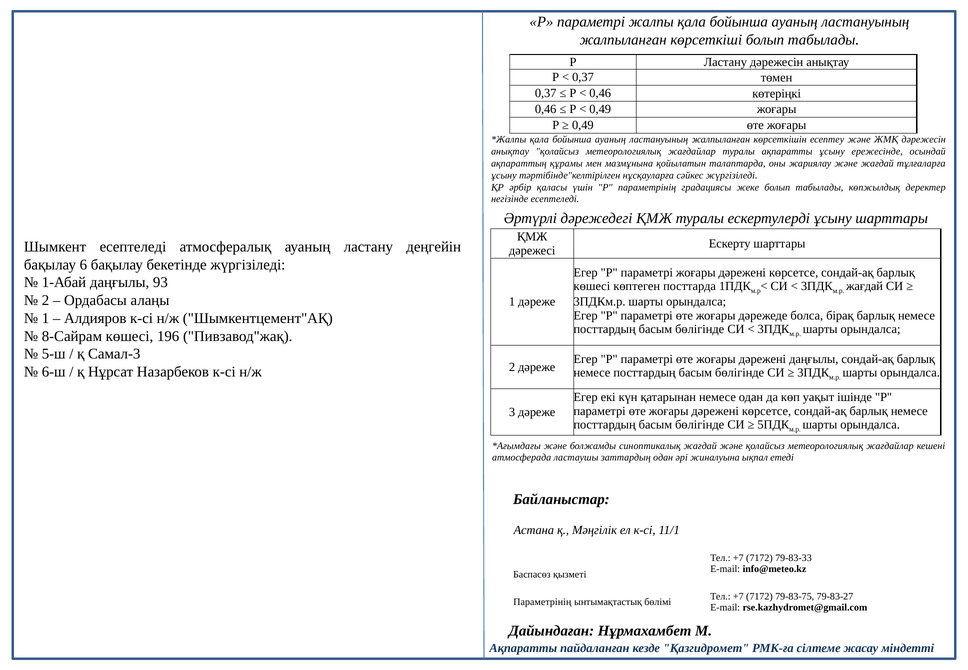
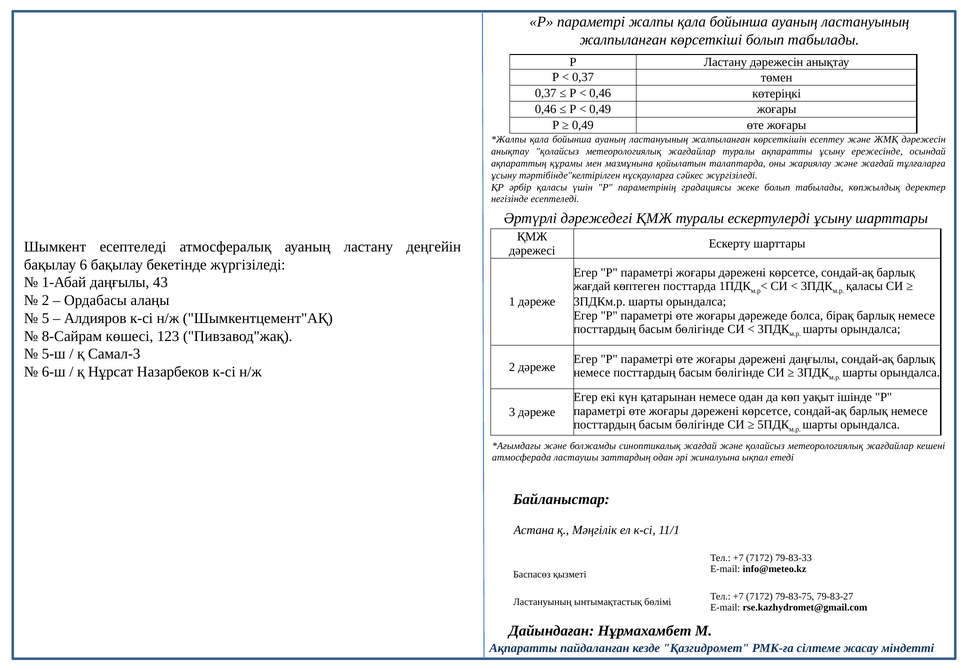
93: 93 -> 43 (160, 283)
көшесі: көшесі -> жағдай (592, 286)
жағдай: жағдай -> қаласы (864, 286)
1: 1 -> 5 (46, 318)
196: 196 -> 123 (168, 336)
Параметрінің: Параметрінің -> Ластануының (542, 602)
